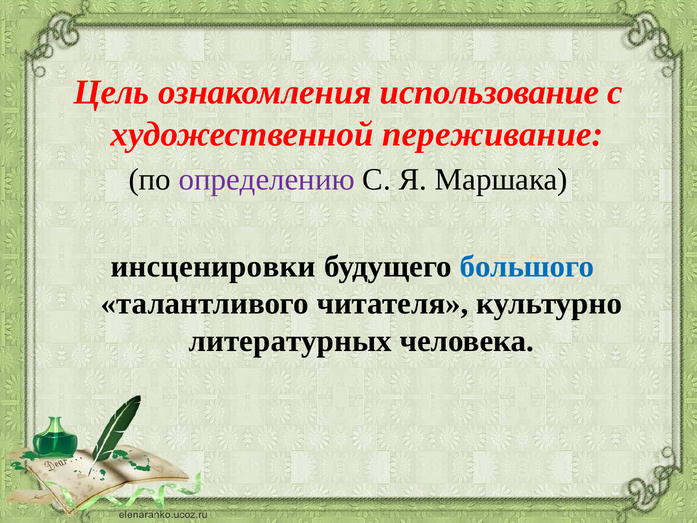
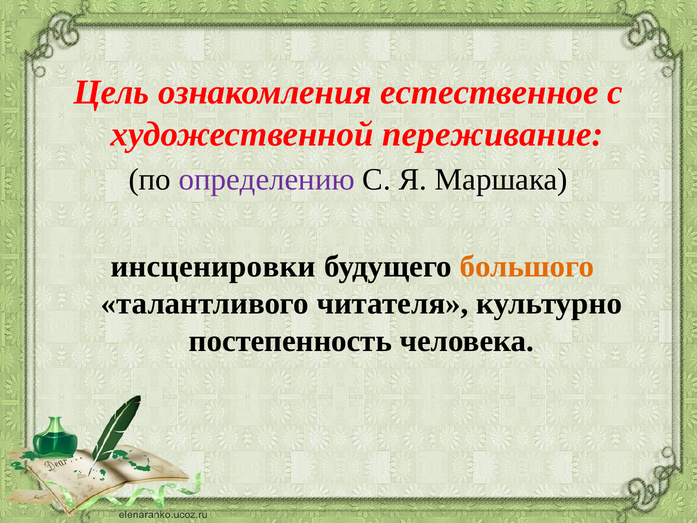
использование: использование -> естественное (490, 92)
большого colour: blue -> orange (527, 266)
литературных: литературных -> постепенность (290, 341)
